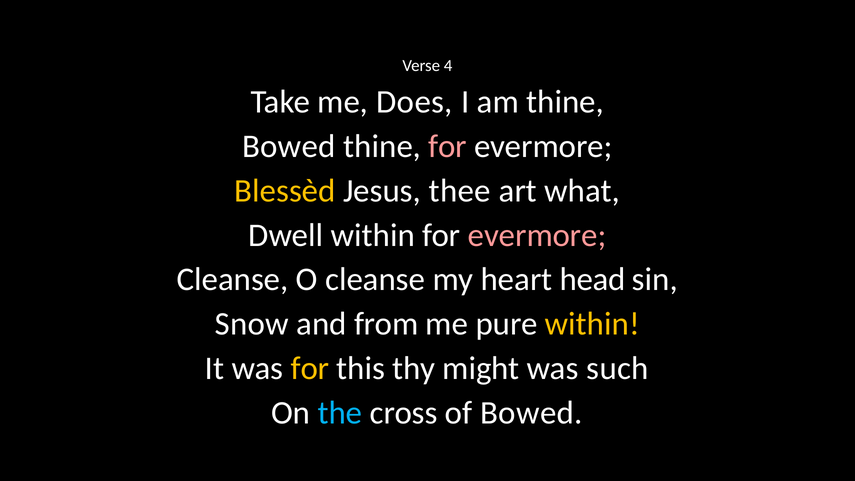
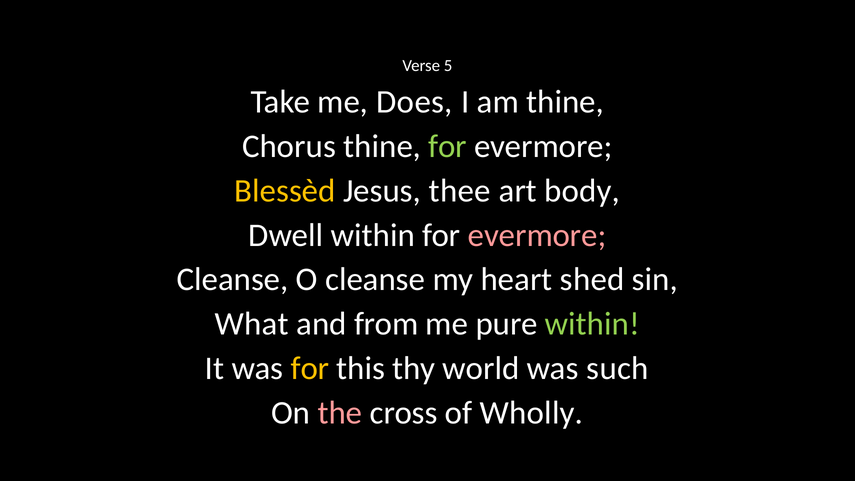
4: 4 -> 5 (448, 66)
Bowed: Bowed -> Chorus (289, 146)
for colour: pink -> light green (448, 146)
what: what -> body (582, 191)
head: head -> shed (592, 280)
Snow: Snow -> What (252, 324)
within colour: yellow -> light green (592, 324)
might: might -> world (481, 369)
the colour: light blue -> pink (340, 413)
of Bowed: Bowed -> Wholly (532, 413)
